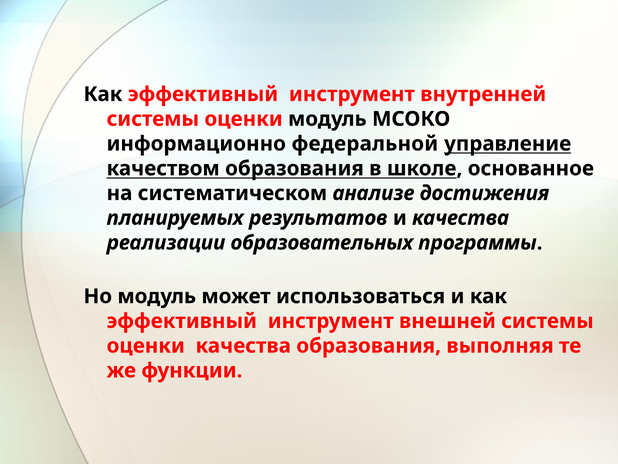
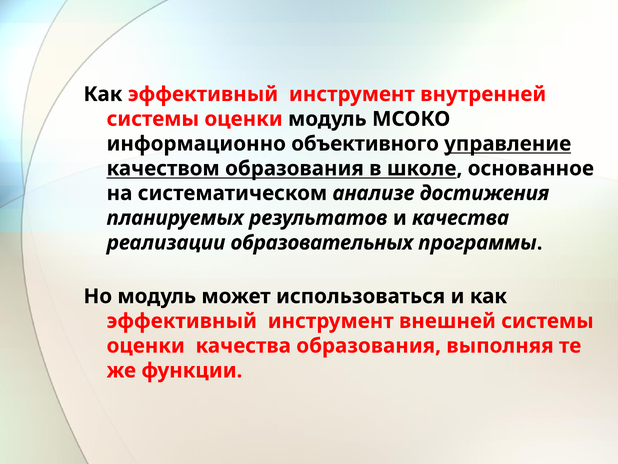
федеральной: федеральной -> объективного (365, 144)
